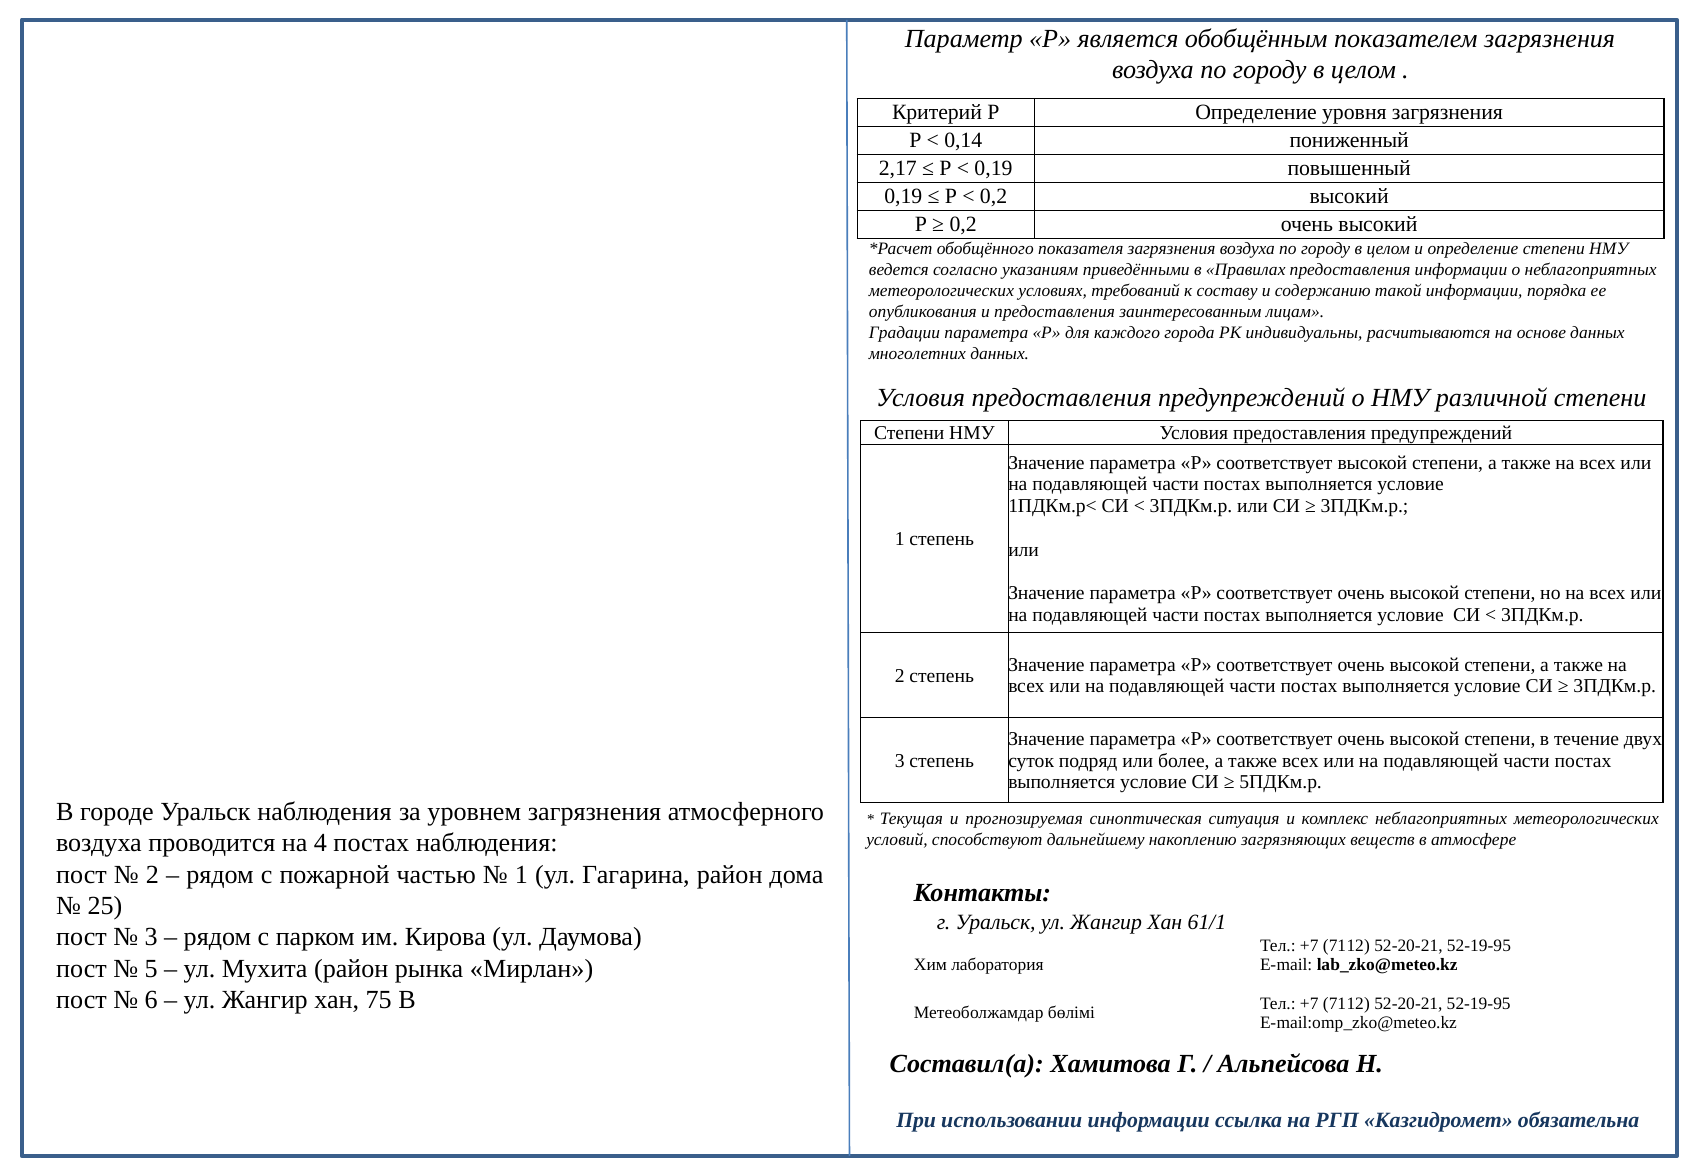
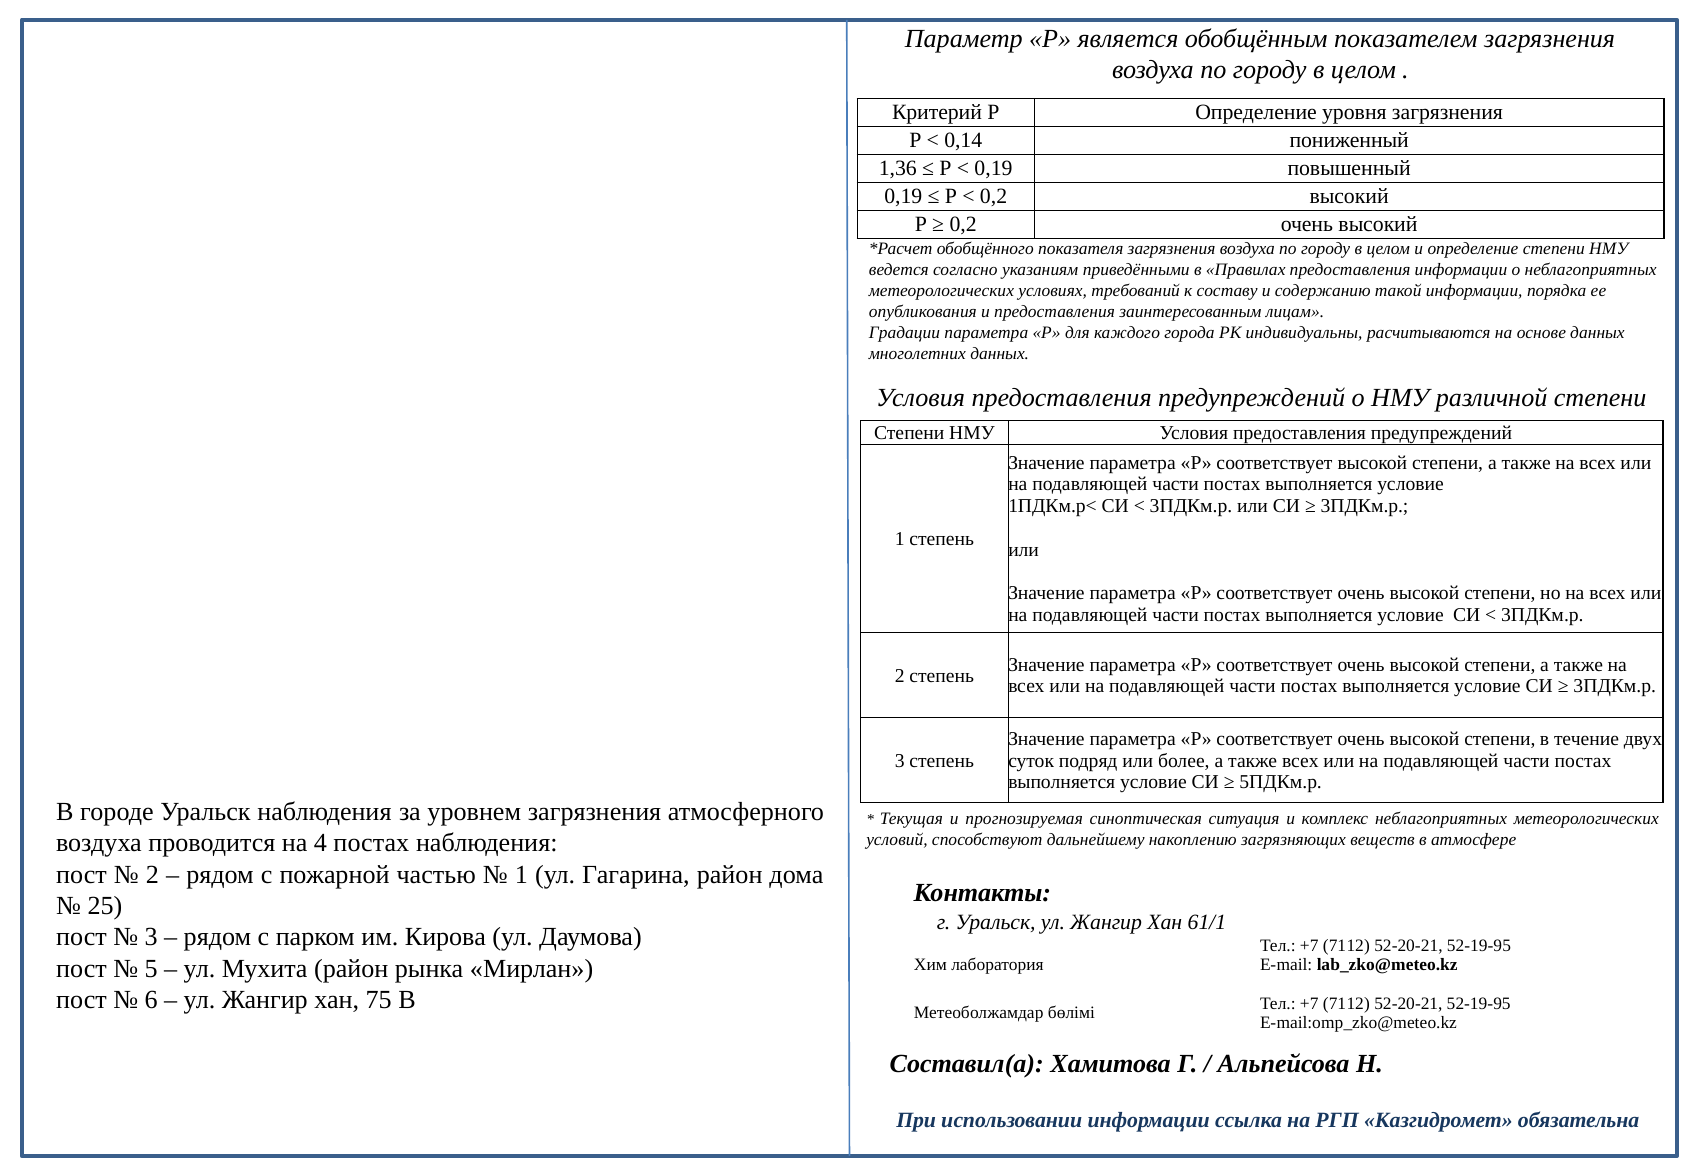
2,17: 2,17 -> 1,36 (898, 169)
